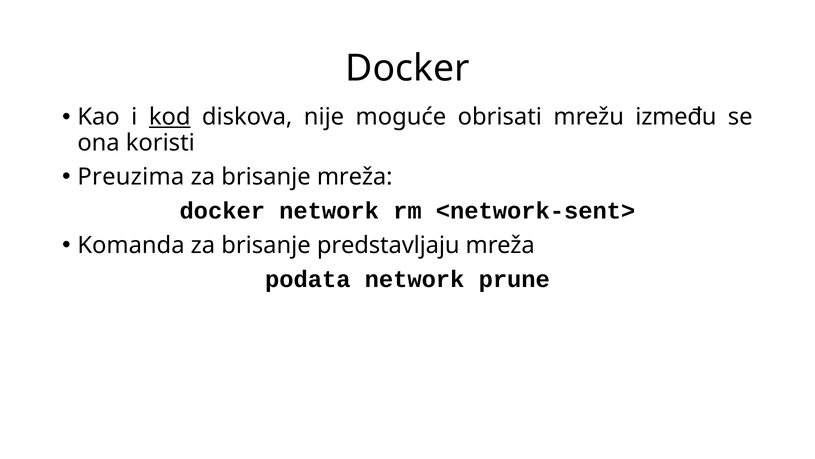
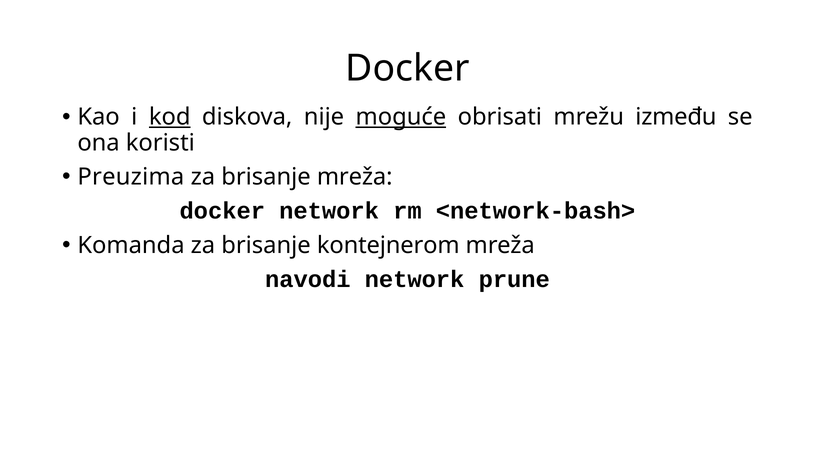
moguće underline: none -> present (401, 117)
<network-sent>: <network-sent> -> <network-bash> (536, 211)
predstavljaju: predstavljaju -> kontejnerom (388, 245)
podata: podata -> navodi (308, 279)
